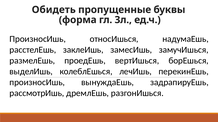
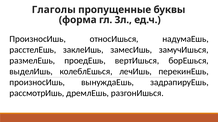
Обидеть: Обидеть -> Глаголы (54, 10)
